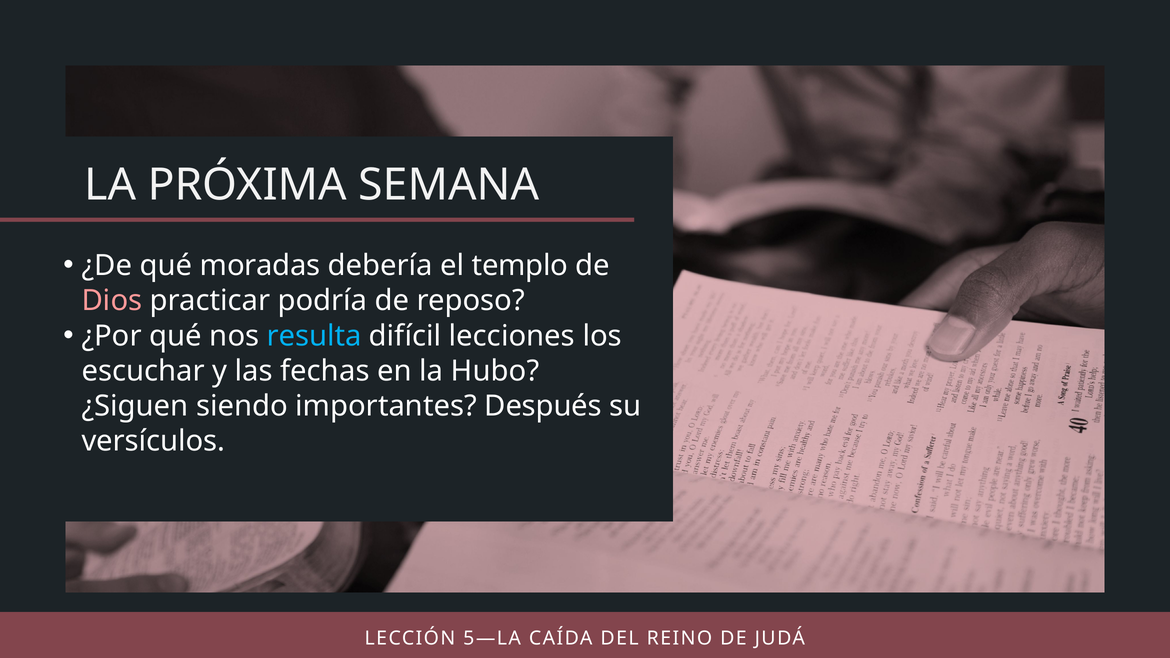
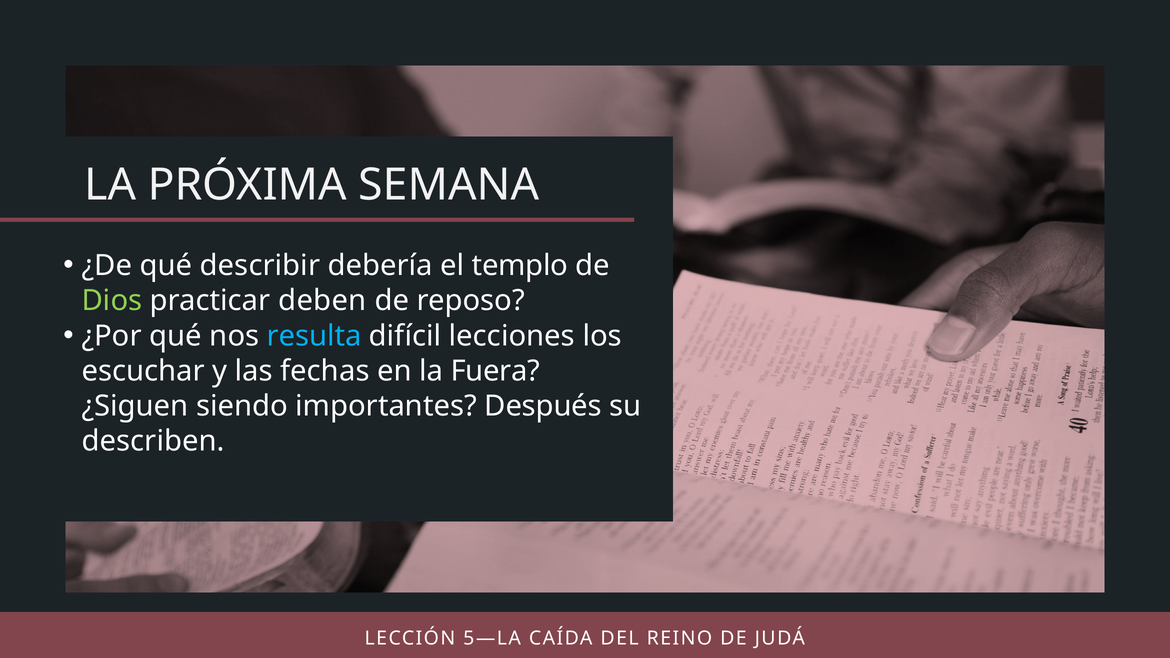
moradas: moradas -> describir (260, 266)
Dios colour: pink -> light green (112, 301)
podría: podría -> deben (322, 301)
Hubo: Hubo -> Fuera (495, 371)
versículos: versículos -> describen (153, 441)
